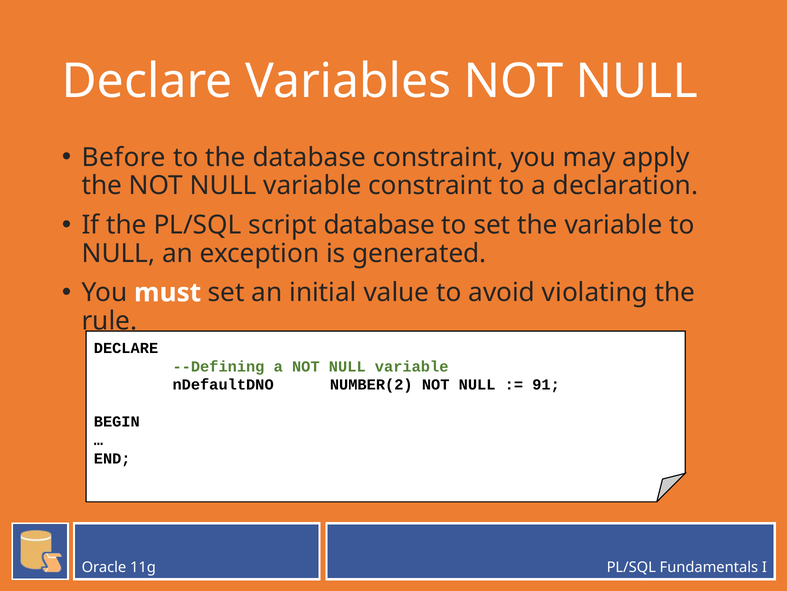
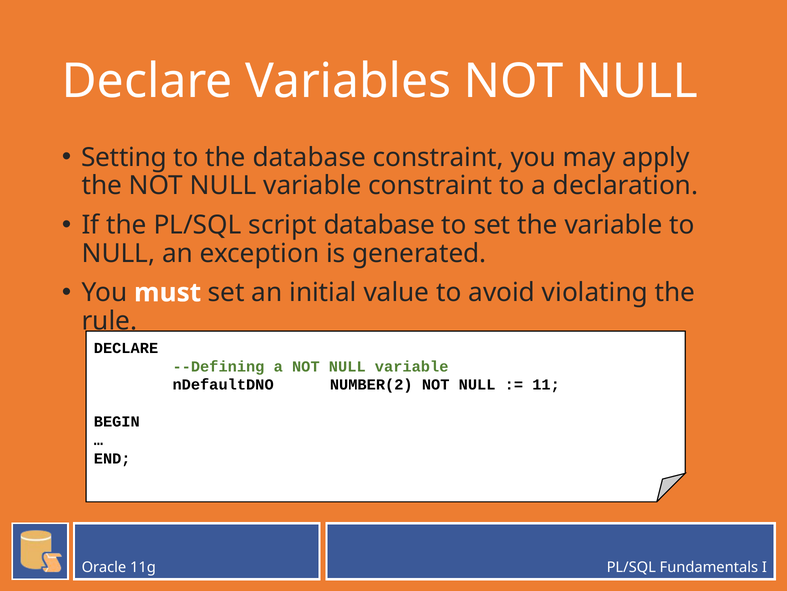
Before: Before -> Setting (124, 157)
91: 91 -> 11 (546, 384)
